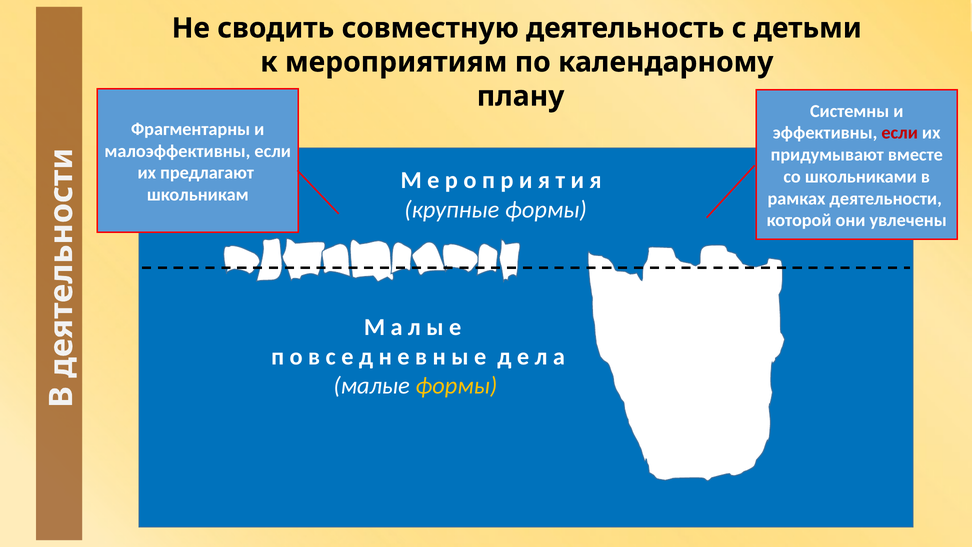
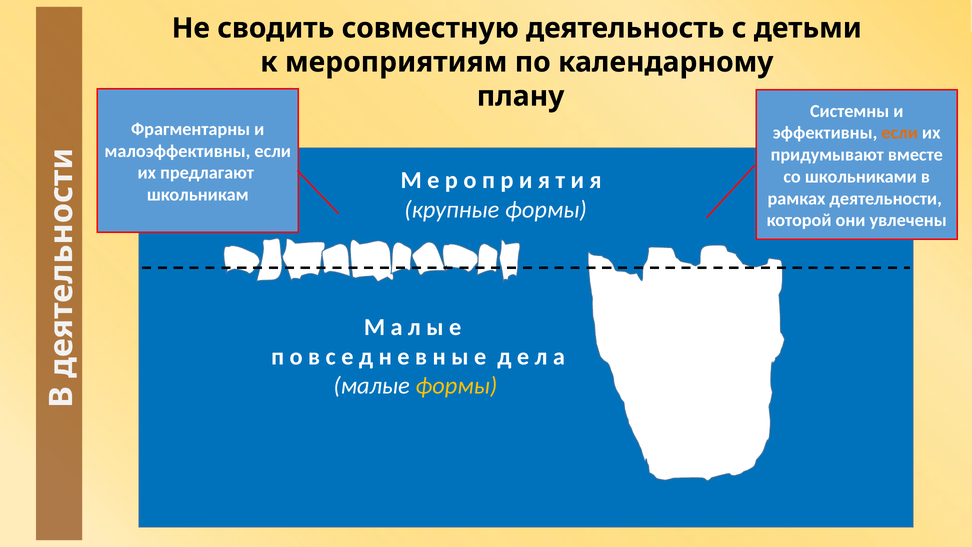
если colour: red -> orange (900, 133)
